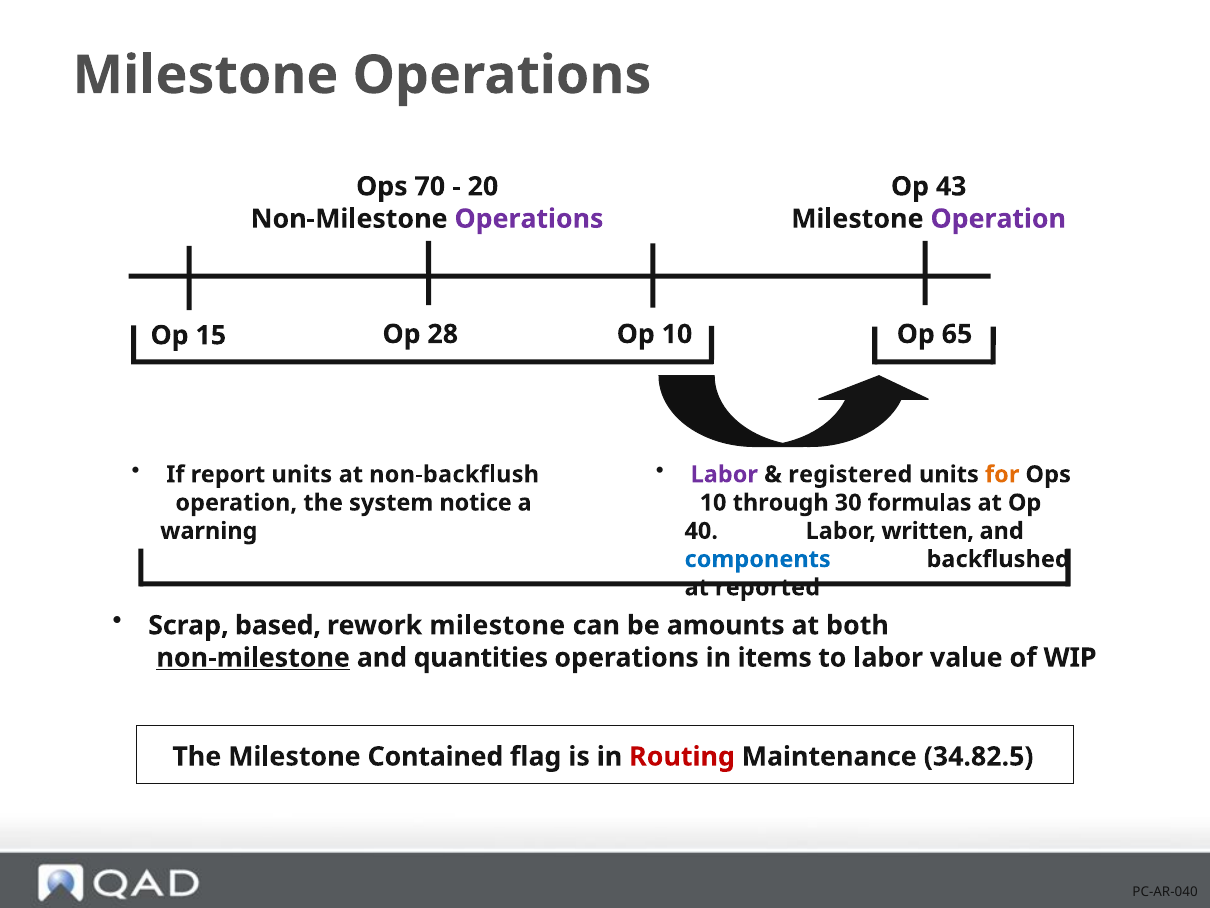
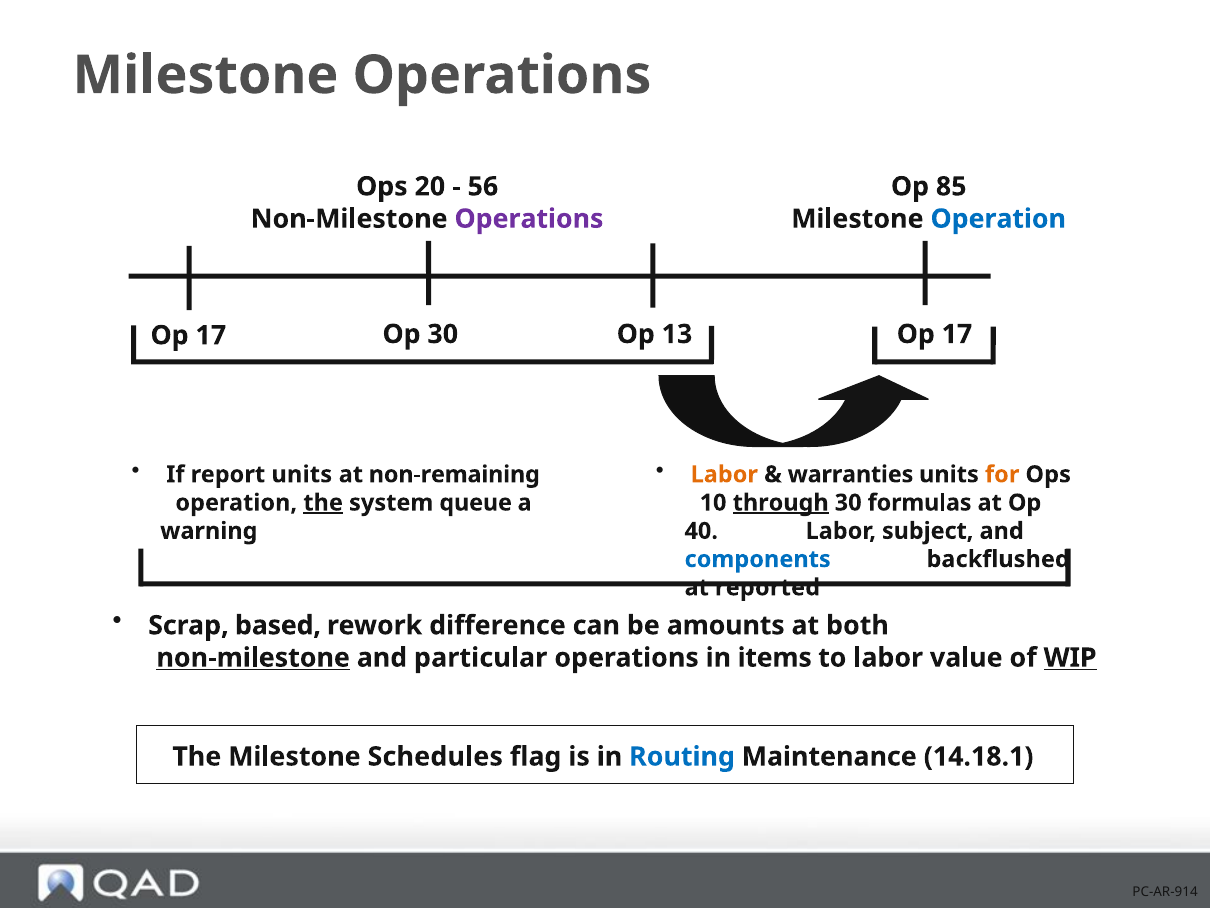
70: 70 -> 20 (430, 186)
20: 20 -> 56 (483, 186)
43: 43 -> 85 (951, 186)
Operation colour: purple -> blue (998, 219)
15: 15 -> 17 (211, 335)
Op 28: 28 -> 30 (443, 334)
Op 10: 10 -> 13 (677, 334)
65: 65 -> 17 (957, 334)
non-backflush: non-backflush -> non-remaining (454, 474)
Labor colour: purple -> orange (724, 474)
registered: registered -> warranties (851, 474)
the underline: none -> present (323, 502)
notice: notice -> queue (476, 502)
through underline: none -> present (781, 502)
written: written -> subject (928, 531)
rework milestone: milestone -> difference (497, 625)
quantities: quantities -> particular (481, 657)
WIP underline: none -> present (1070, 657)
Contained: Contained -> Schedules (435, 756)
Routing colour: red -> blue (682, 756)
34.82.5: 34.82.5 -> 14.18.1 (979, 756)
PC-AR-040: PC-AR-040 -> PC-AR-914 (1165, 892)
